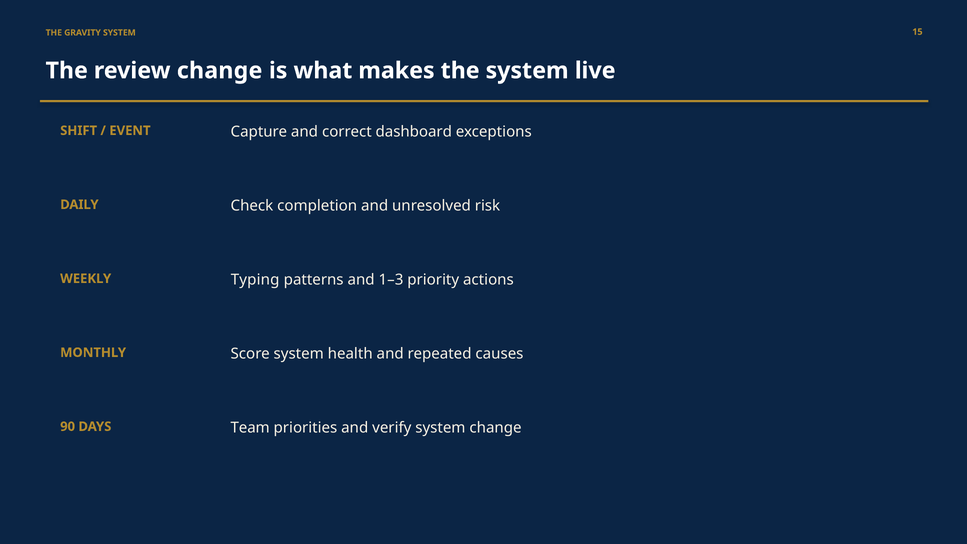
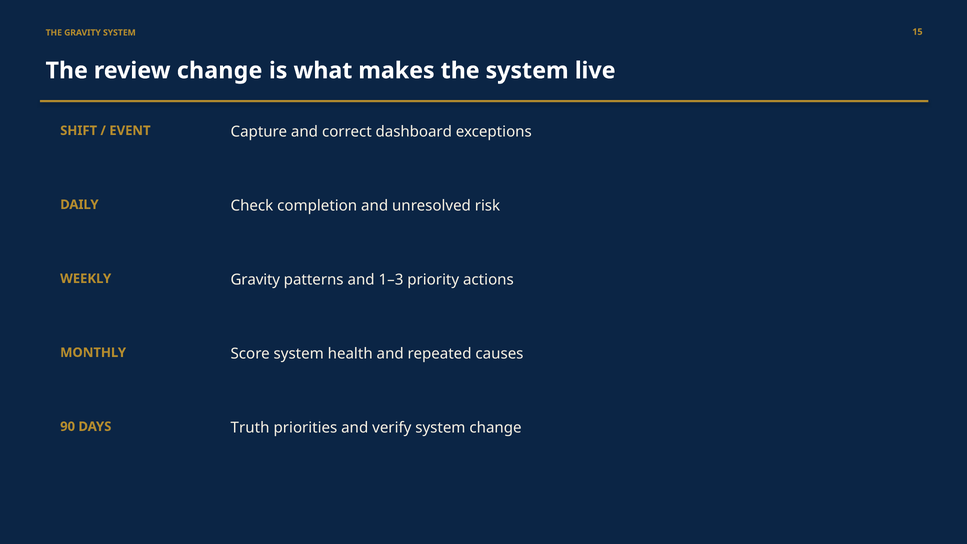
WEEKLY Typing: Typing -> Gravity (255, 280)
Team: Team -> Truth (250, 428)
